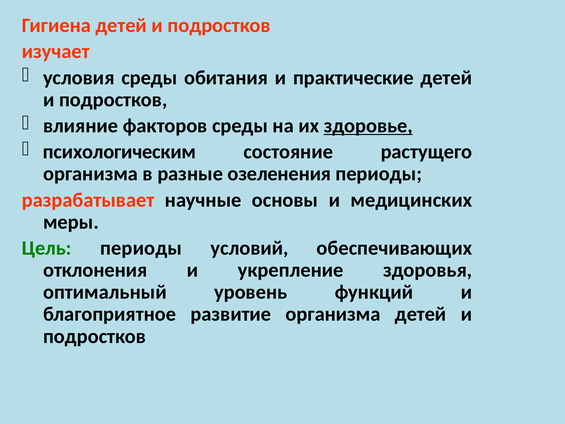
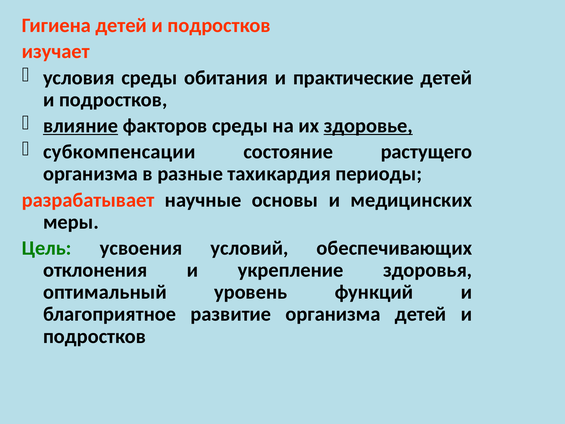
влияние underline: none -> present (81, 126)
психологическим: психологическим -> субкомпенсации (119, 152)
озеленения: озеленения -> тахикардия (279, 174)
Цель периоды: периоды -> усвоения (141, 248)
